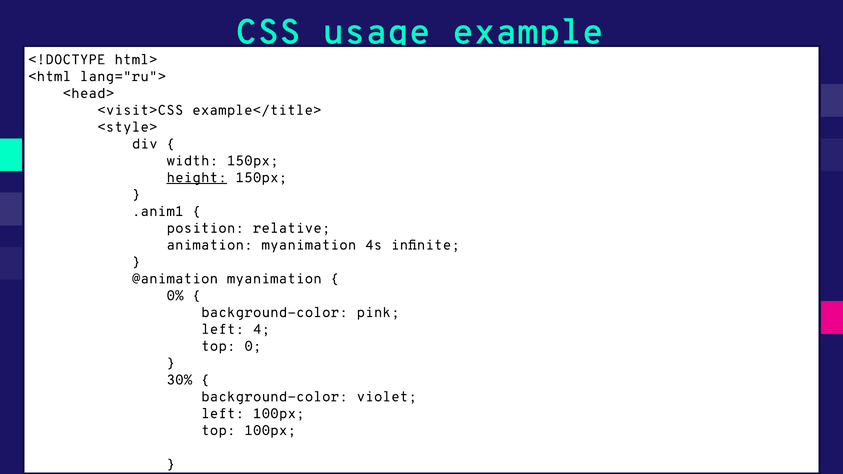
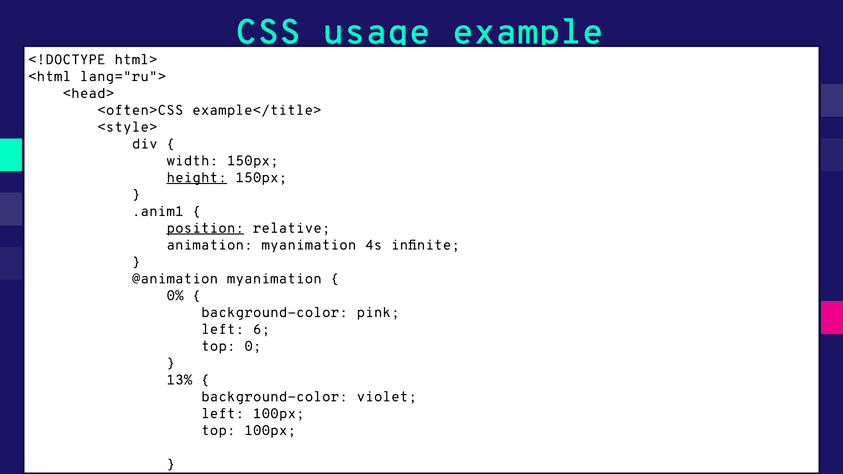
<visit>CSS: <visit>CSS -> <often>CSS (140, 110)
position underline: none -> present (205, 228)
4: 4 -> 6 (262, 329)
30%: 30% -> 13% (179, 380)
